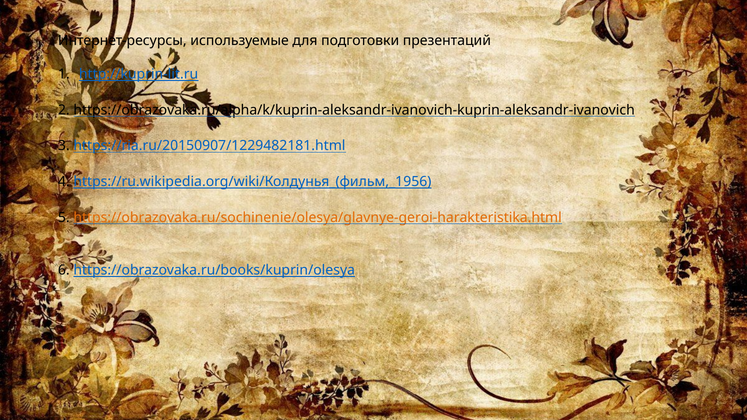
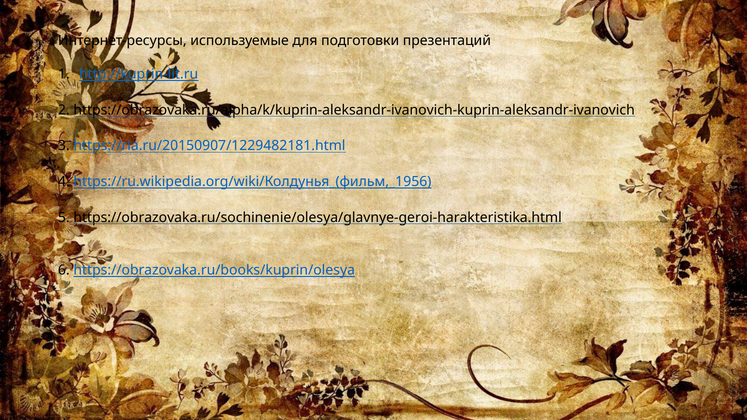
https://obrazovaka.ru/sochinenie/olesya/glavnye-geroi-harakteristika.html colour: orange -> black (318, 218)
